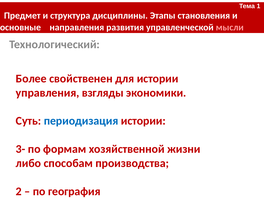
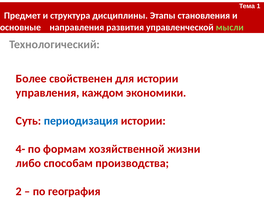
мысли colour: pink -> light green (230, 27)
взгляды: взгляды -> каждом (103, 93)
3-: 3- -> 4- (21, 149)
